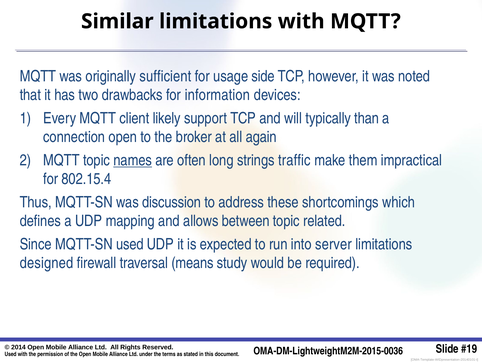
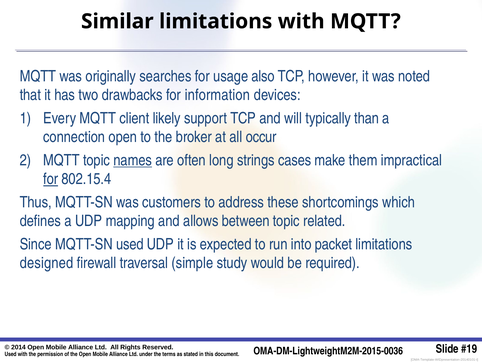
sufficient: sufficient -> searches (166, 76)
side: side -> also (263, 76)
again: again -> occur (261, 137)
traffic: traffic -> cases (295, 160)
for underline: none -> present (51, 179)
discussion: discussion -> customers (172, 202)
server: server -> packet (334, 244)
means: means -> simple (192, 263)
